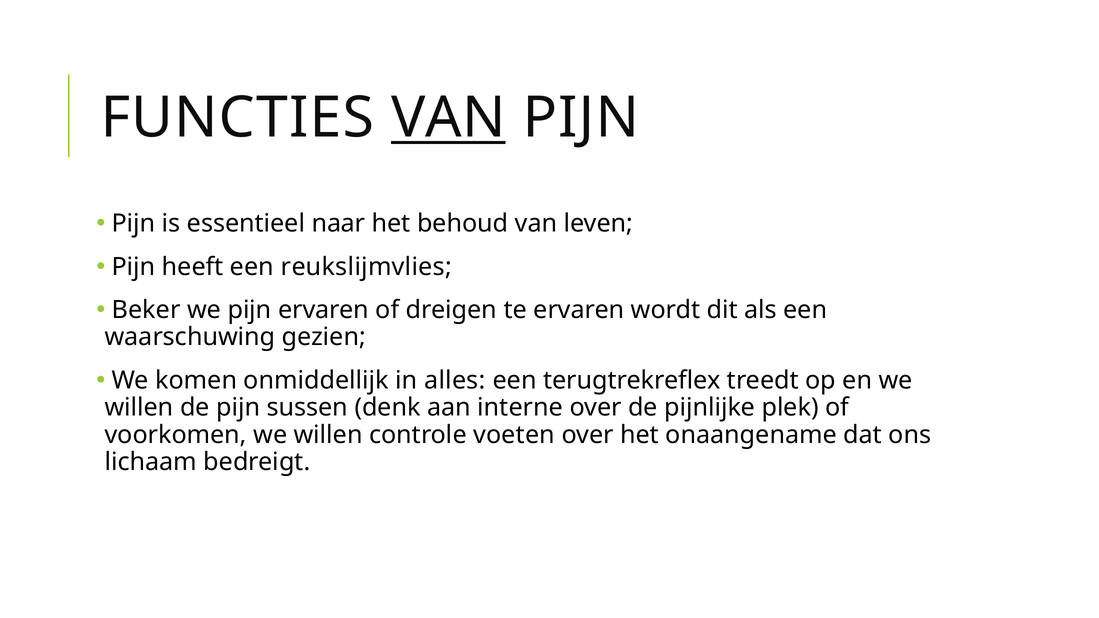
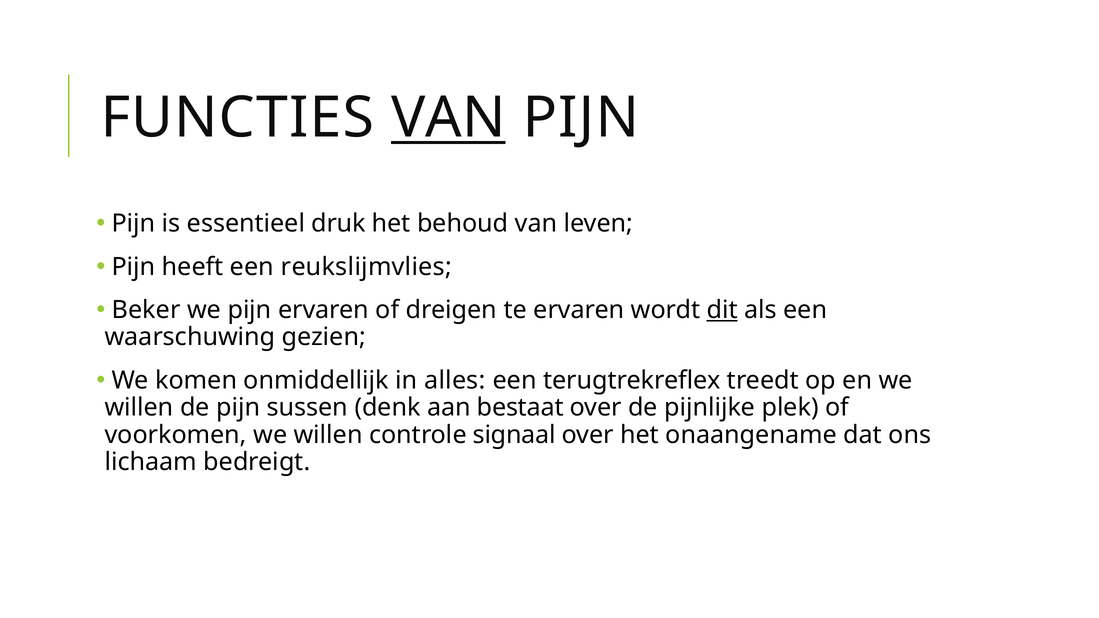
naar: naar -> druk (339, 224)
dit underline: none -> present (722, 310)
interne: interne -> bestaat (520, 408)
voeten: voeten -> signaal (514, 435)
